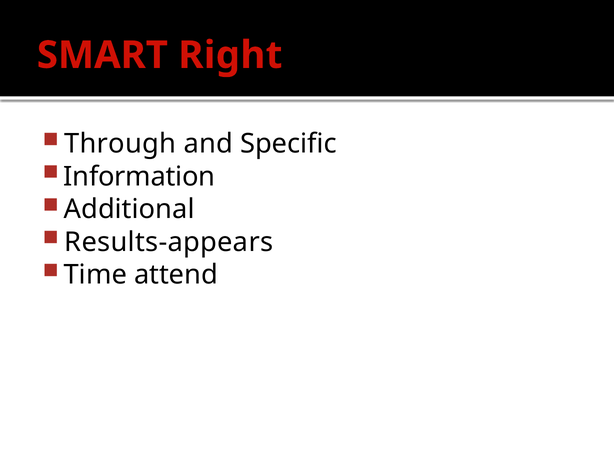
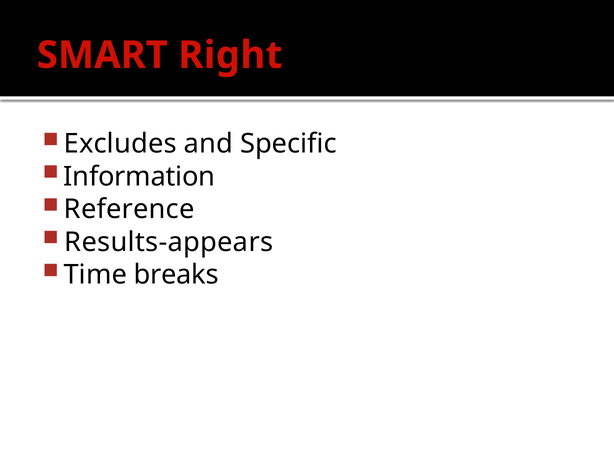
Through: Through -> Excludes (120, 144)
Additional: Additional -> Reference (129, 209)
attend: attend -> breaks (176, 275)
